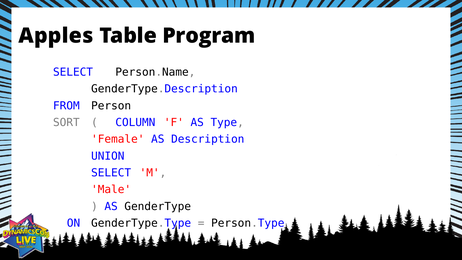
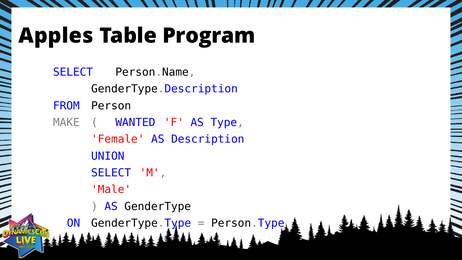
SORT: SORT -> MAKE (66, 122)
COLUMN: COLUMN -> WANTED (135, 122)
